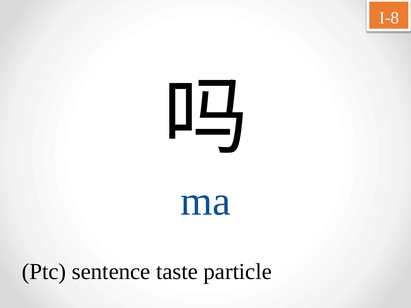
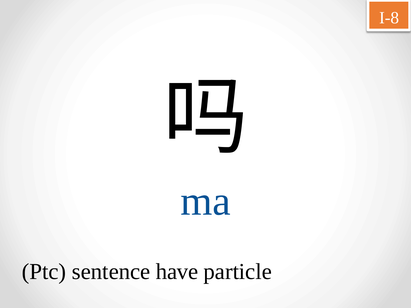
taste: taste -> have (177, 272)
